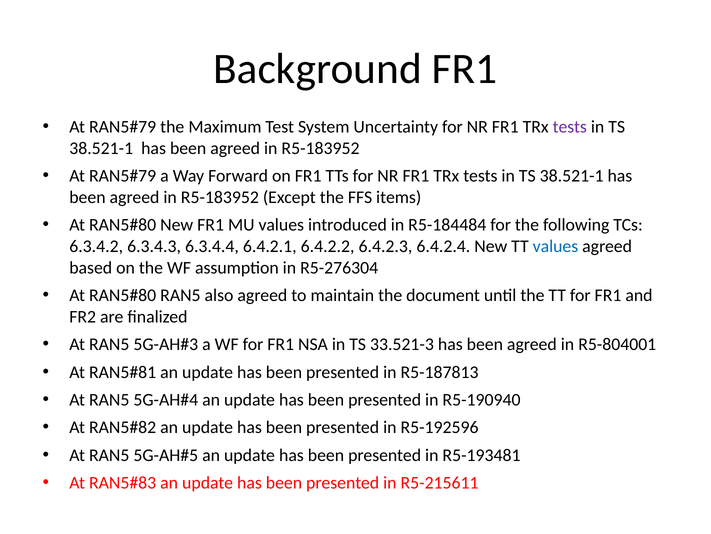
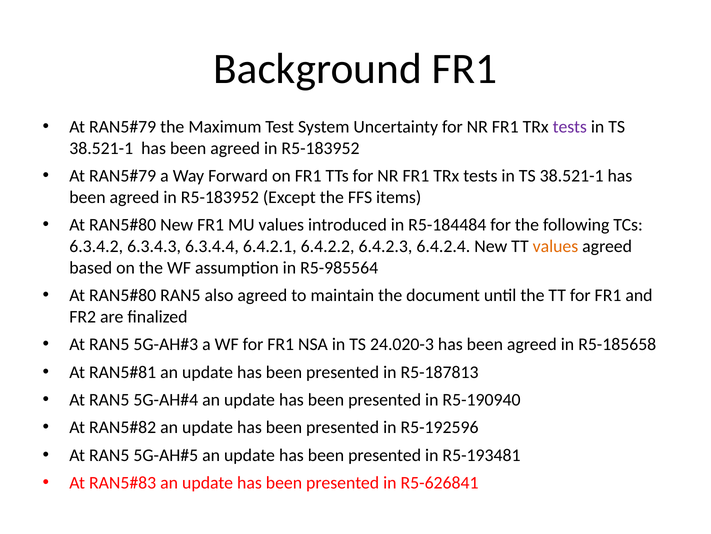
values colour: blue -> orange (555, 246)
R5-276304: R5-276304 -> R5-985564 (339, 267)
33.521-3: 33.521-3 -> 24.020-3 (402, 344)
R5-804001: R5-804001 -> R5-185658 (617, 344)
R5-215611: R5-215611 -> R5-626841 (440, 482)
